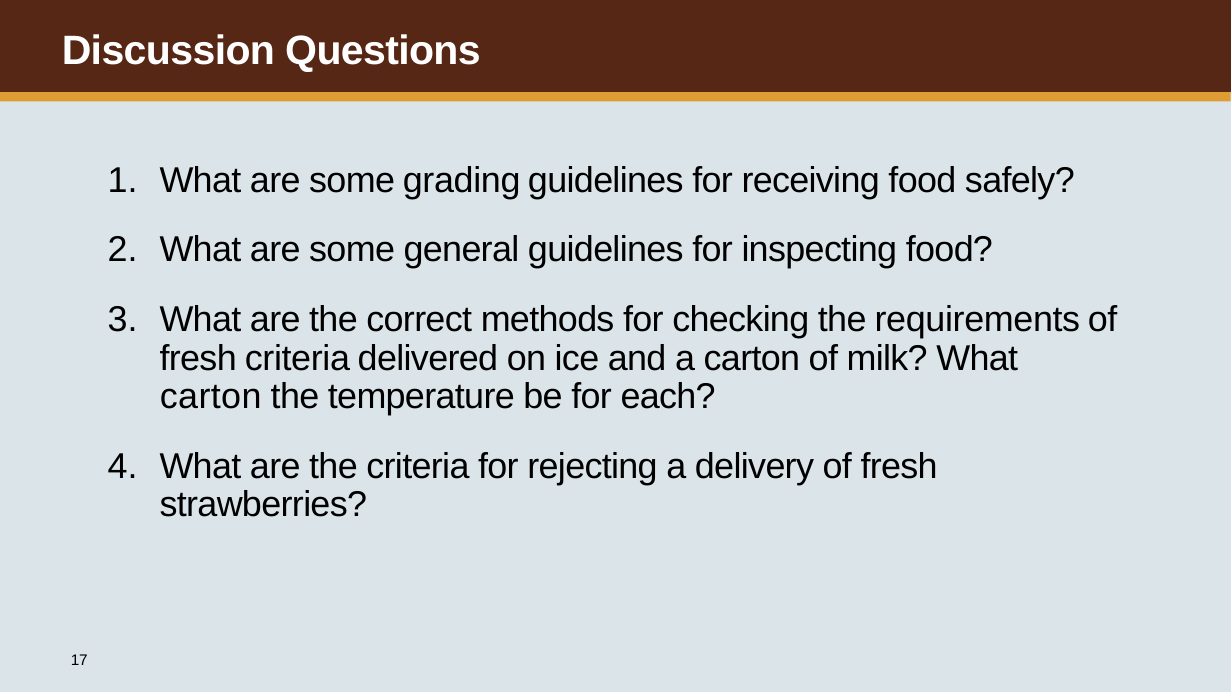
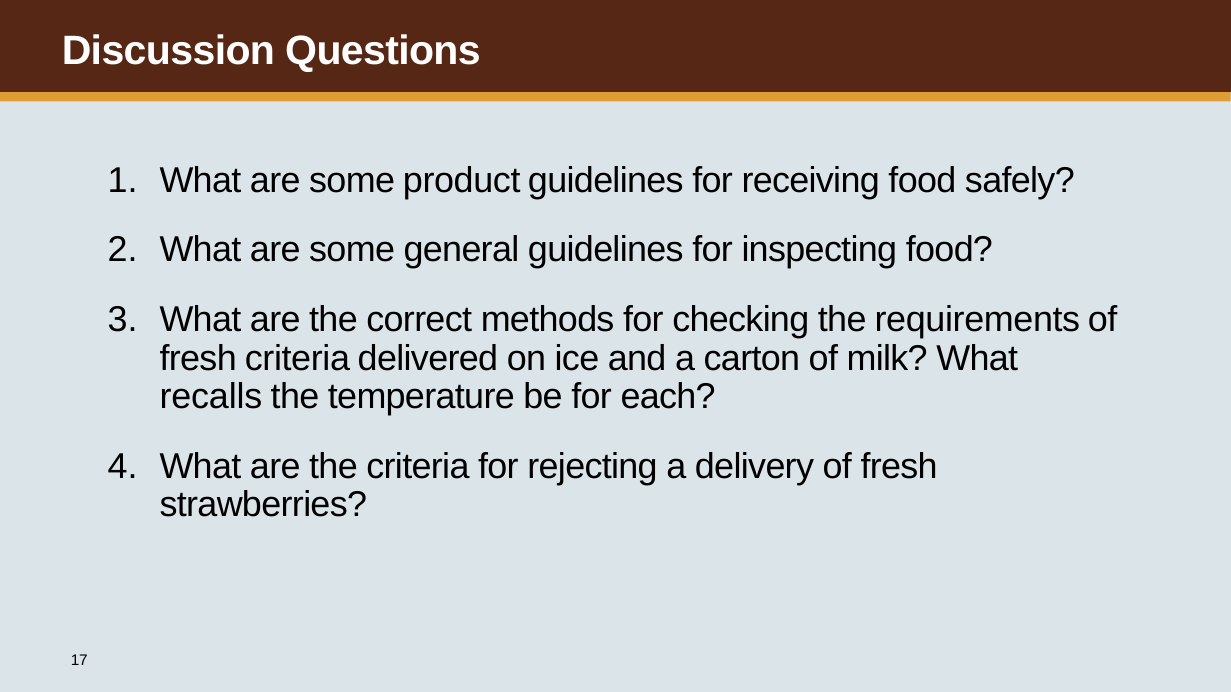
grading: grading -> product (462, 181)
carton: carton -> recalls (211, 397)
